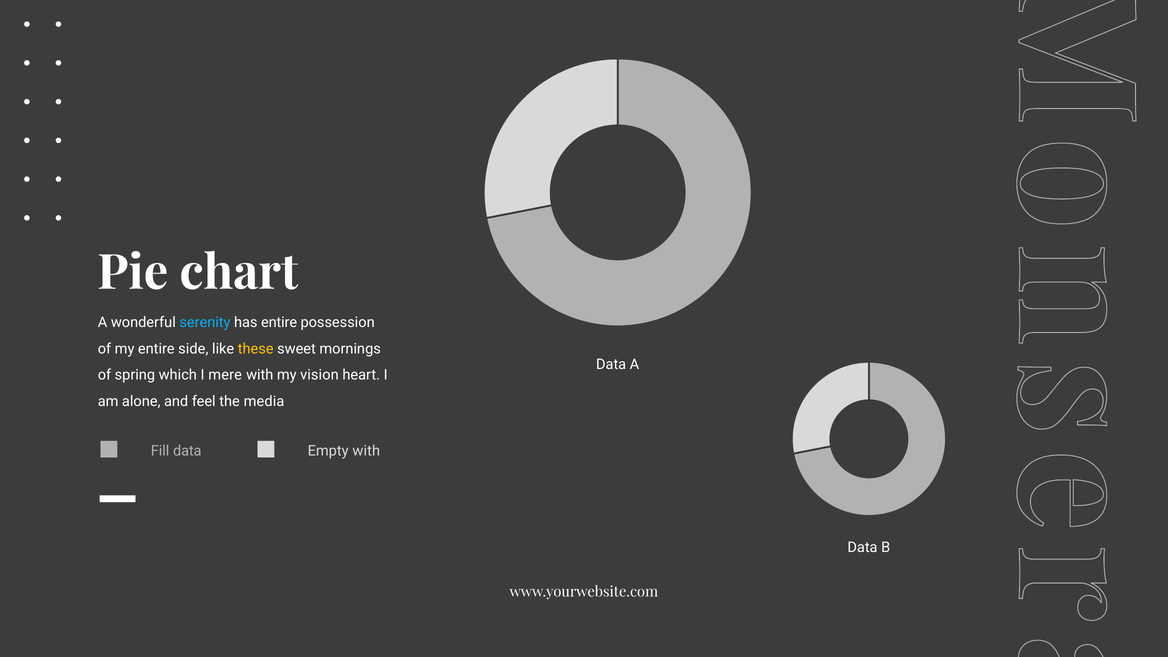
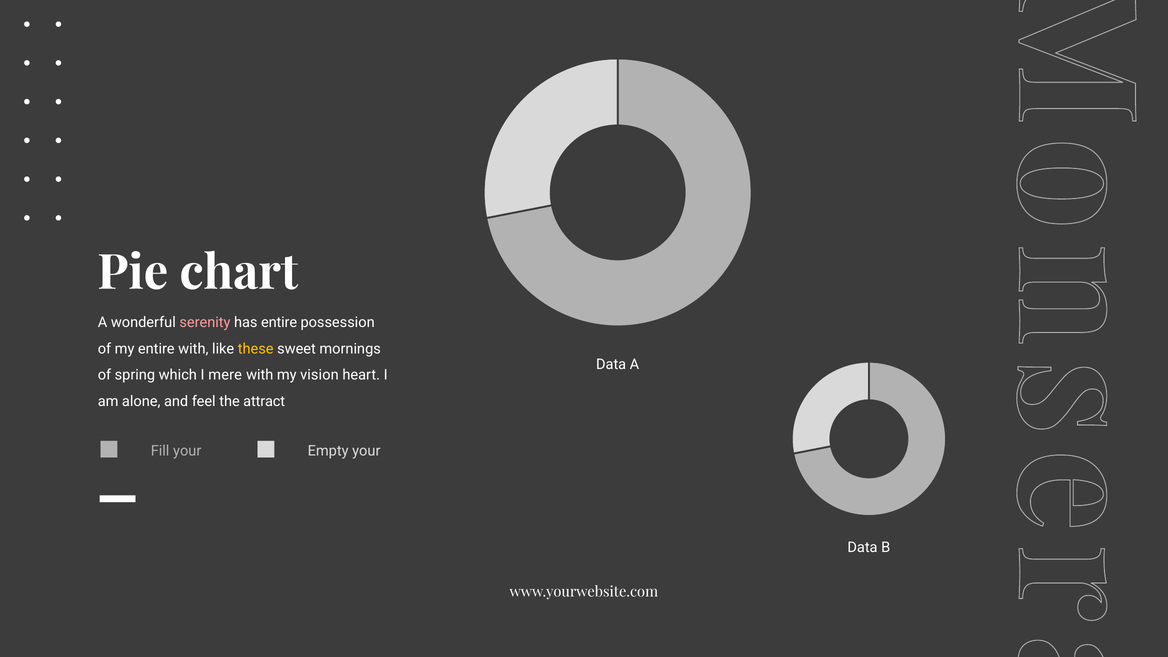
serenity colour: light blue -> pink (205, 323)
entire side: side -> with (193, 349)
media: media -> attract (264, 401)
Fill data: data -> your (187, 451)
Empty with: with -> your (366, 451)
